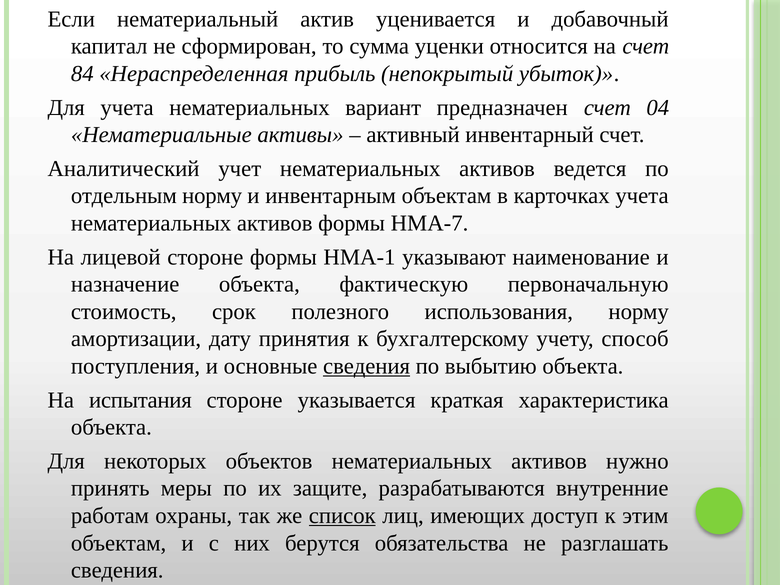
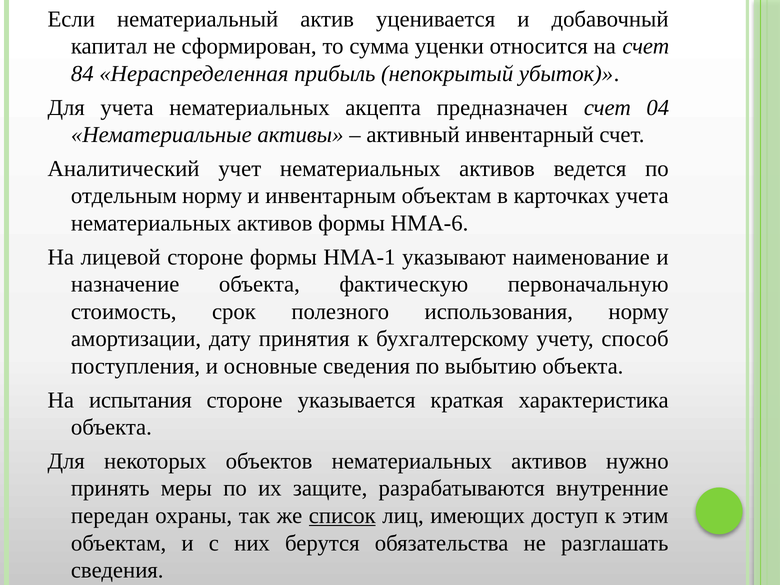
вариант: вариант -> акцепта (383, 107)
НМА-7: НМА-7 -> НМА-6 (430, 223)
сведения underline: present -> none (367, 366)
работам: работам -> передан (110, 516)
